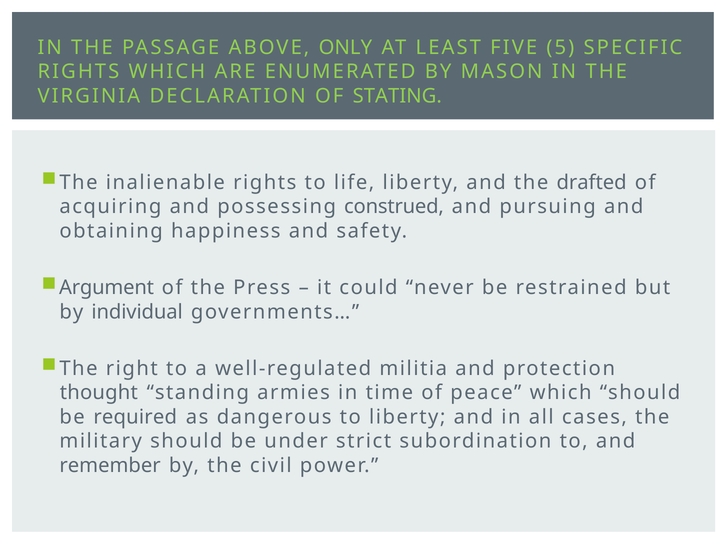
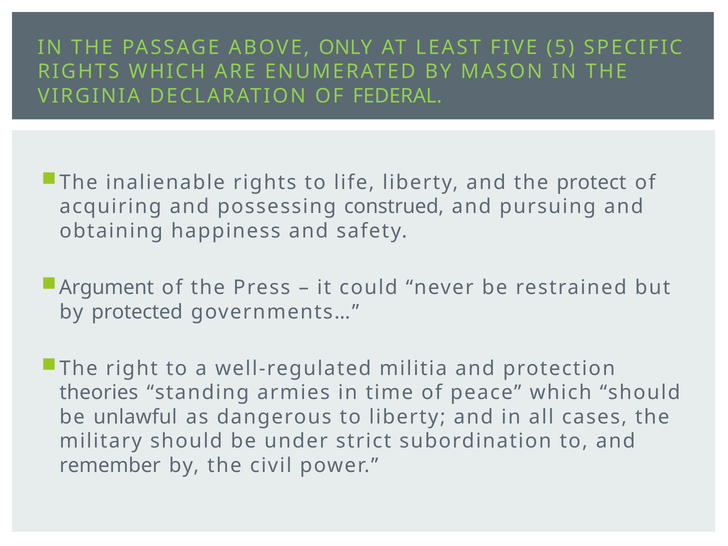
STATING: STATING -> FEDERAL (397, 96)
drafted: drafted -> protect (591, 182)
individual: individual -> protected (137, 312)
thought: thought -> theories (99, 393)
required: required -> unlawful (135, 417)
